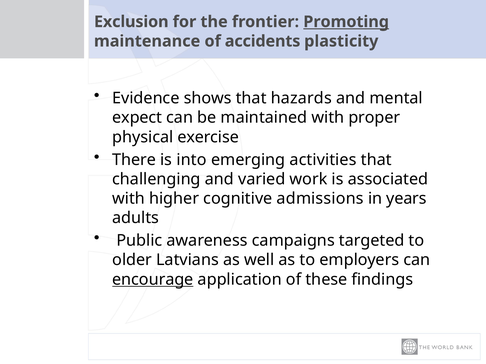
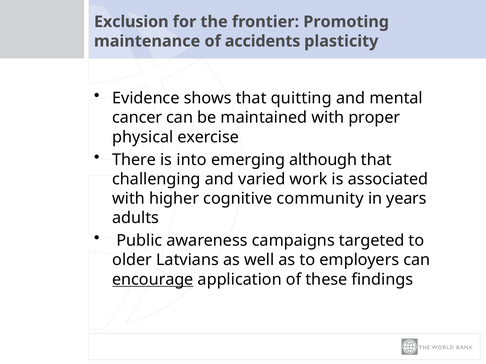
Promoting underline: present -> none (346, 22)
hazards: hazards -> quitting (301, 98)
expect: expect -> cancer (137, 118)
activities: activities -> although (323, 160)
admissions: admissions -> community (320, 199)
